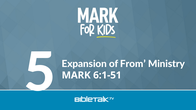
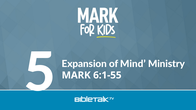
From: From -> Mind (133, 64)
6:1-51: 6:1-51 -> 6:1-55 (107, 75)
